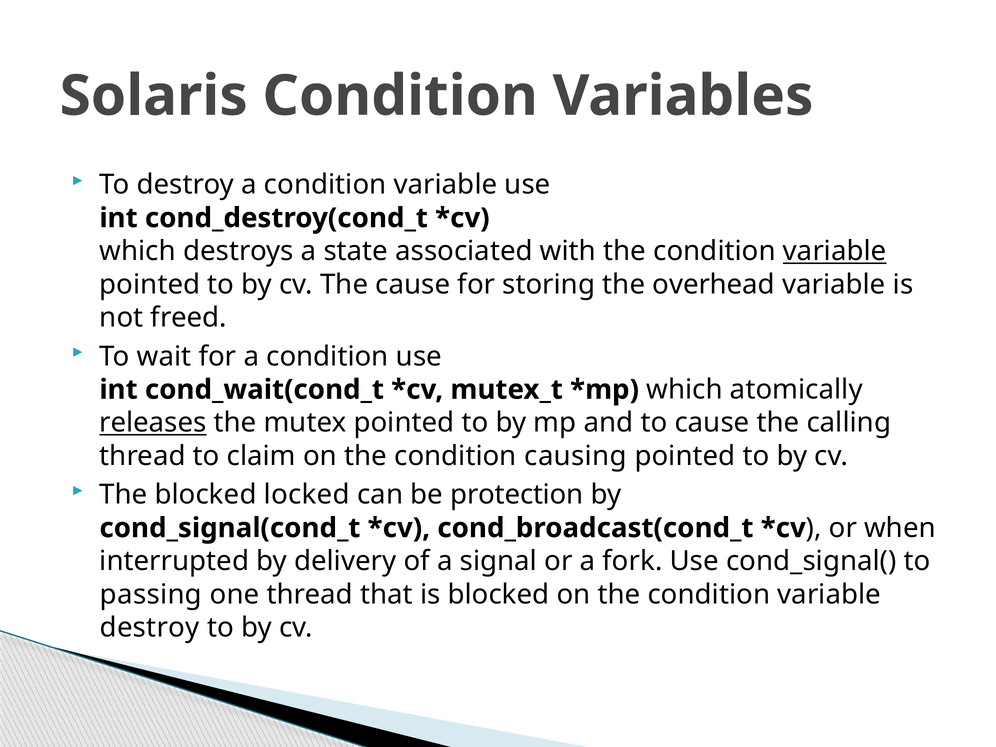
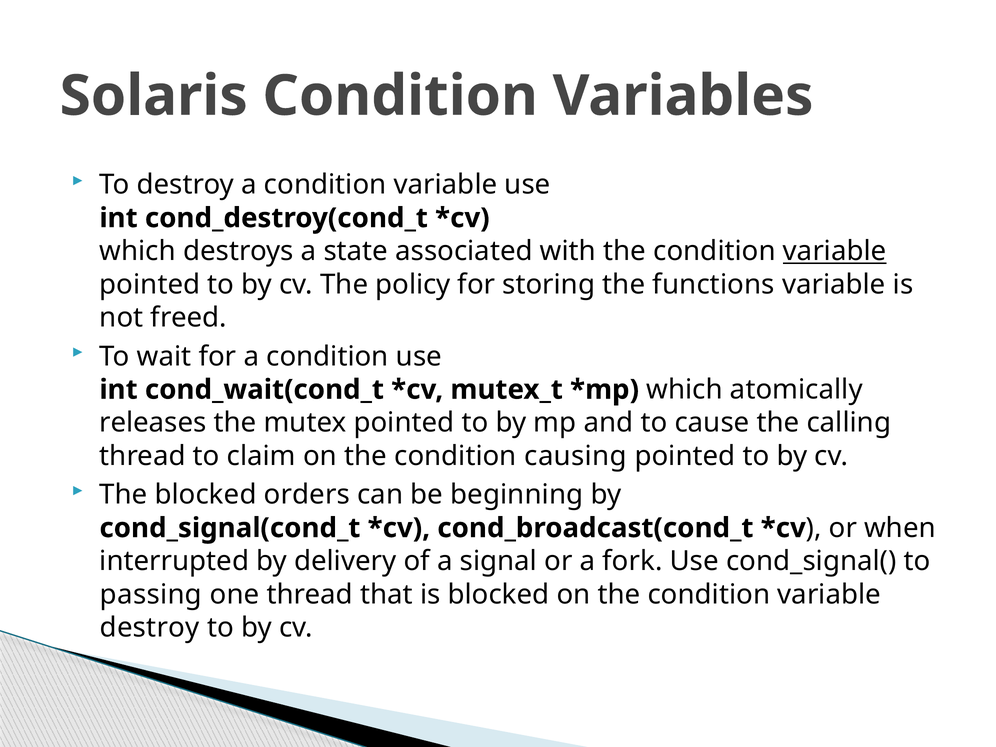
The cause: cause -> policy (413, 284)
overhead: overhead -> functions (714, 284)
releases underline: present -> none (153, 423)
locked: locked -> orders (307, 495)
protection: protection -> beginning (517, 495)
